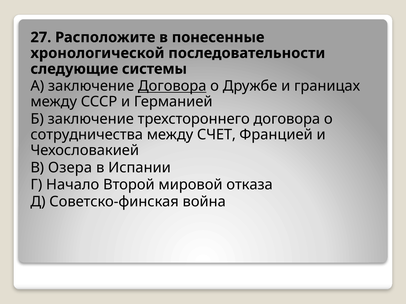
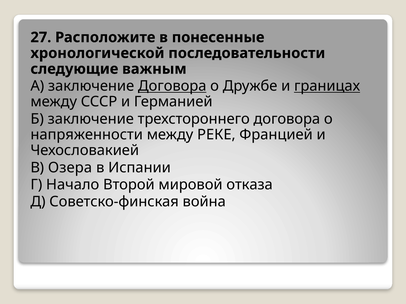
системы: системы -> важным (154, 69)
границах underline: none -> present (327, 86)
сотрудничества: сотрудничества -> напряженности (87, 135)
СЧЕТ: СЧЕТ -> РЕКЕ (216, 135)
